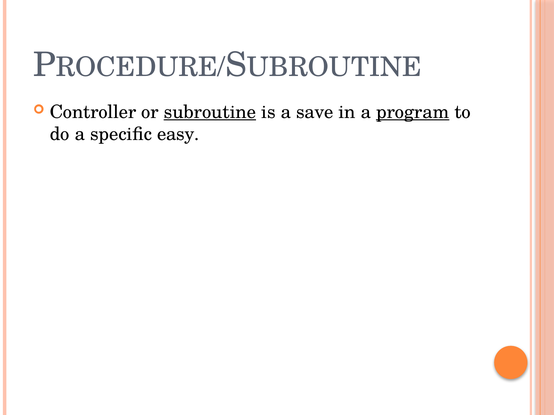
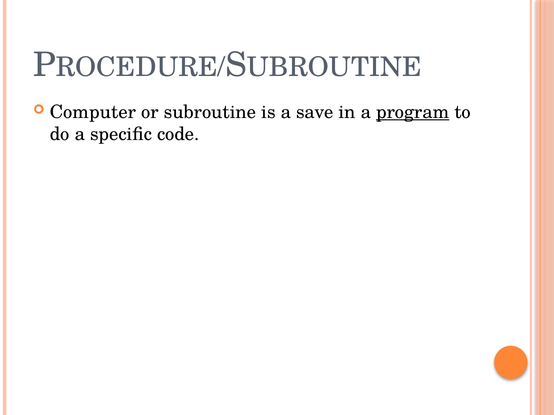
Controller: Controller -> Computer (93, 112)
subroutine underline: present -> none (210, 112)
easy: easy -> code (178, 134)
